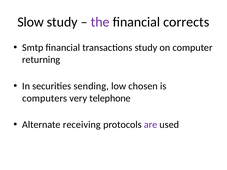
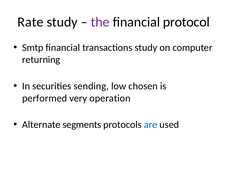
Slow: Slow -> Rate (30, 22)
corrects: corrects -> protocol (186, 22)
computers: computers -> performed (45, 98)
telephone: telephone -> operation (110, 98)
receiving: receiving -> segments (82, 125)
are colour: purple -> blue (151, 125)
